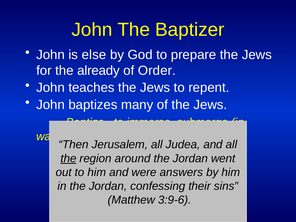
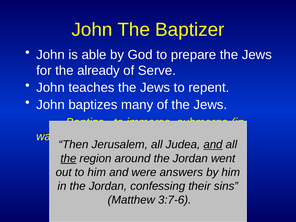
else: else -> able (94, 55)
Order: Order -> Serve (157, 70)
and underline: none -> present (213, 145)
3:9-6: 3:9-6 -> 3:7-6 (175, 200)
